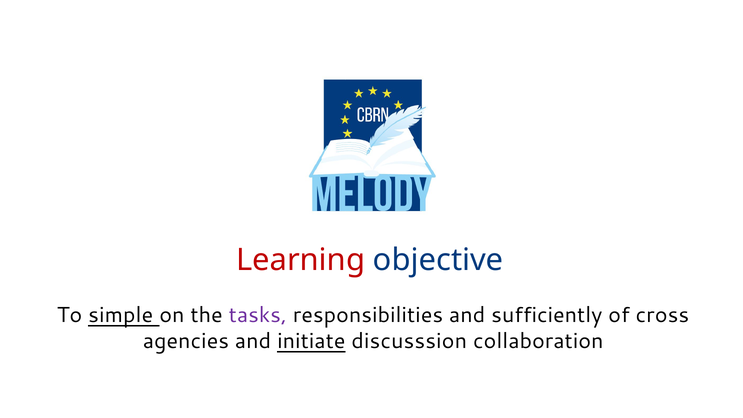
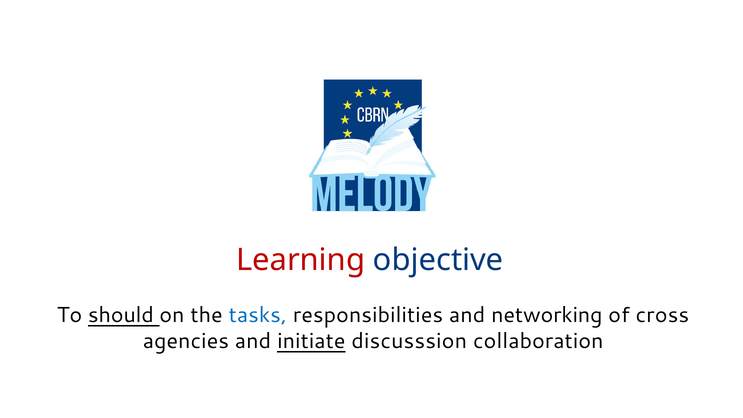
simple: simple -> should (121, 315)
tasks colour: purple -> blue (258, 315)
sufficiently: sufficiently -> networking (547, 315)
